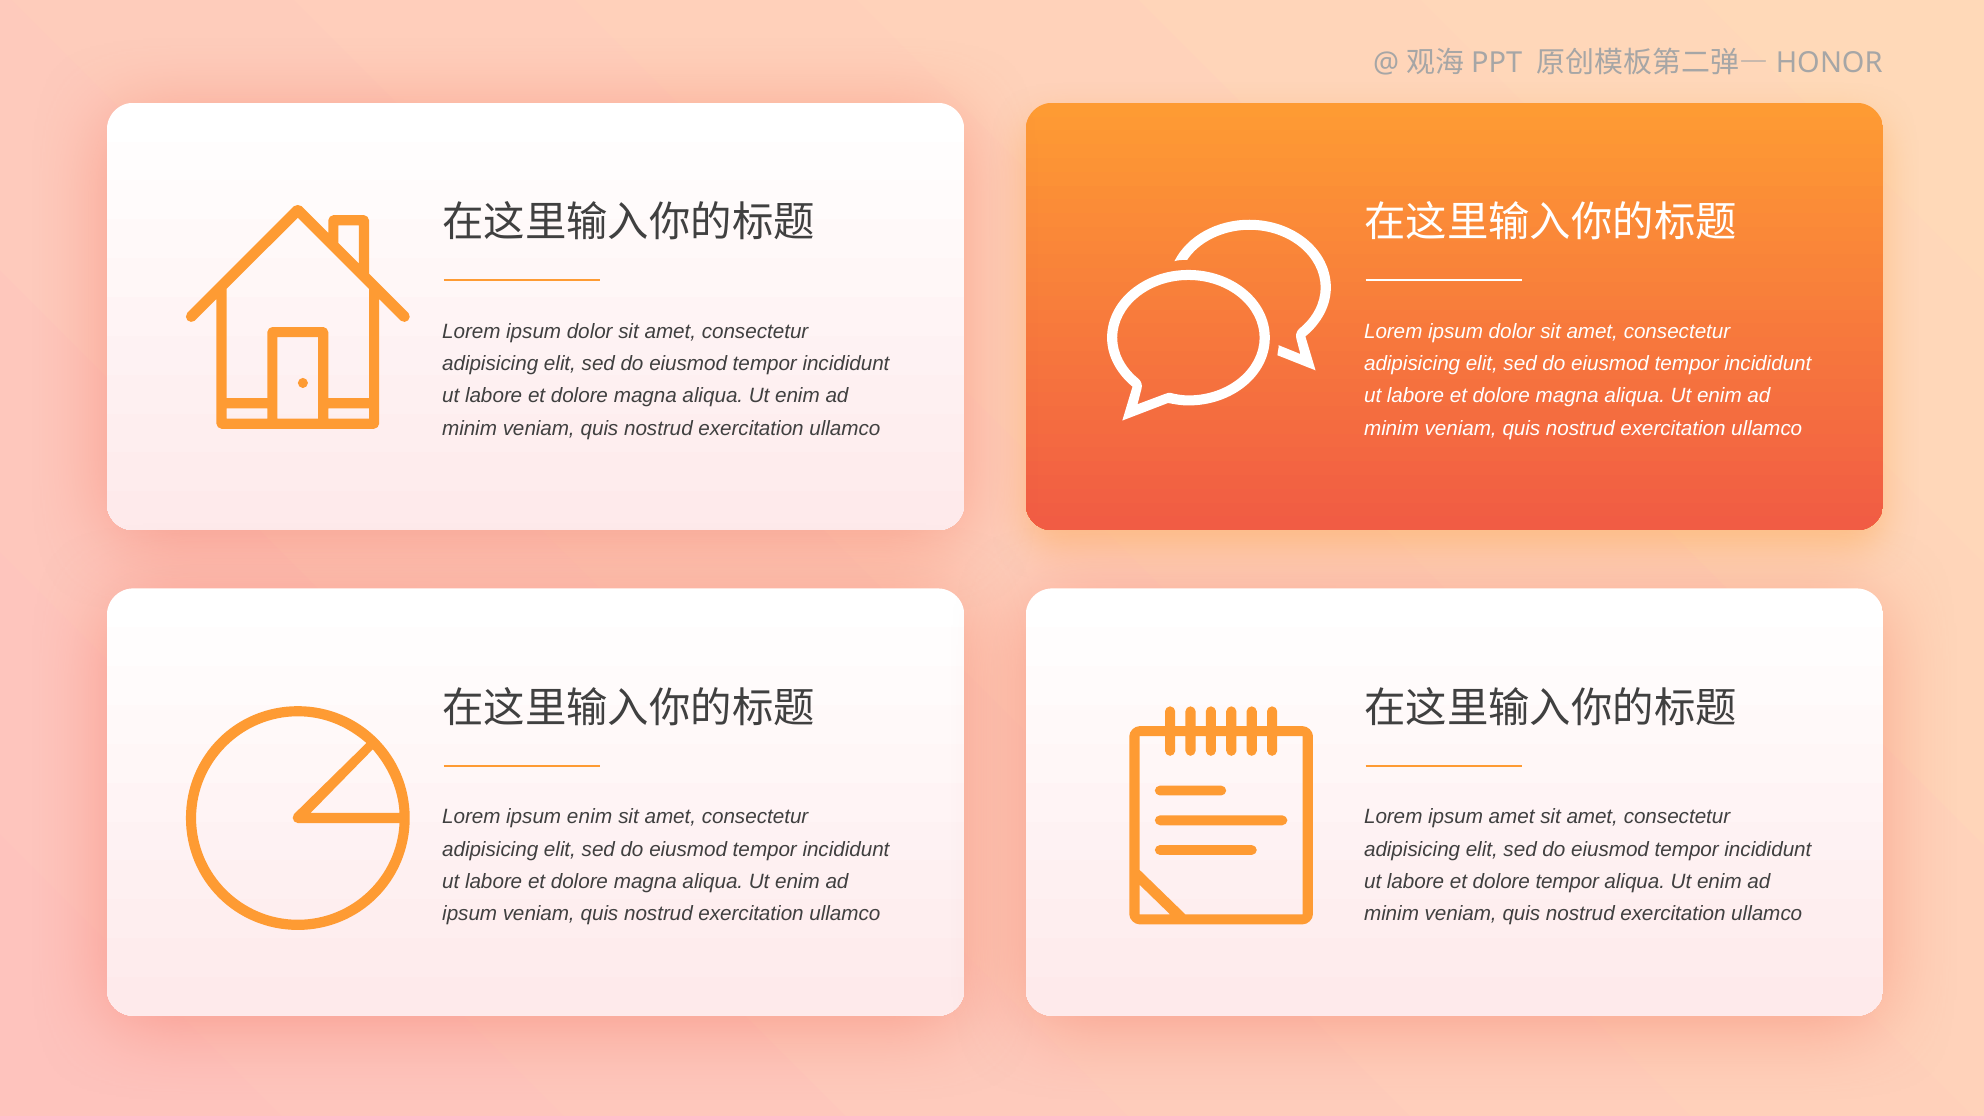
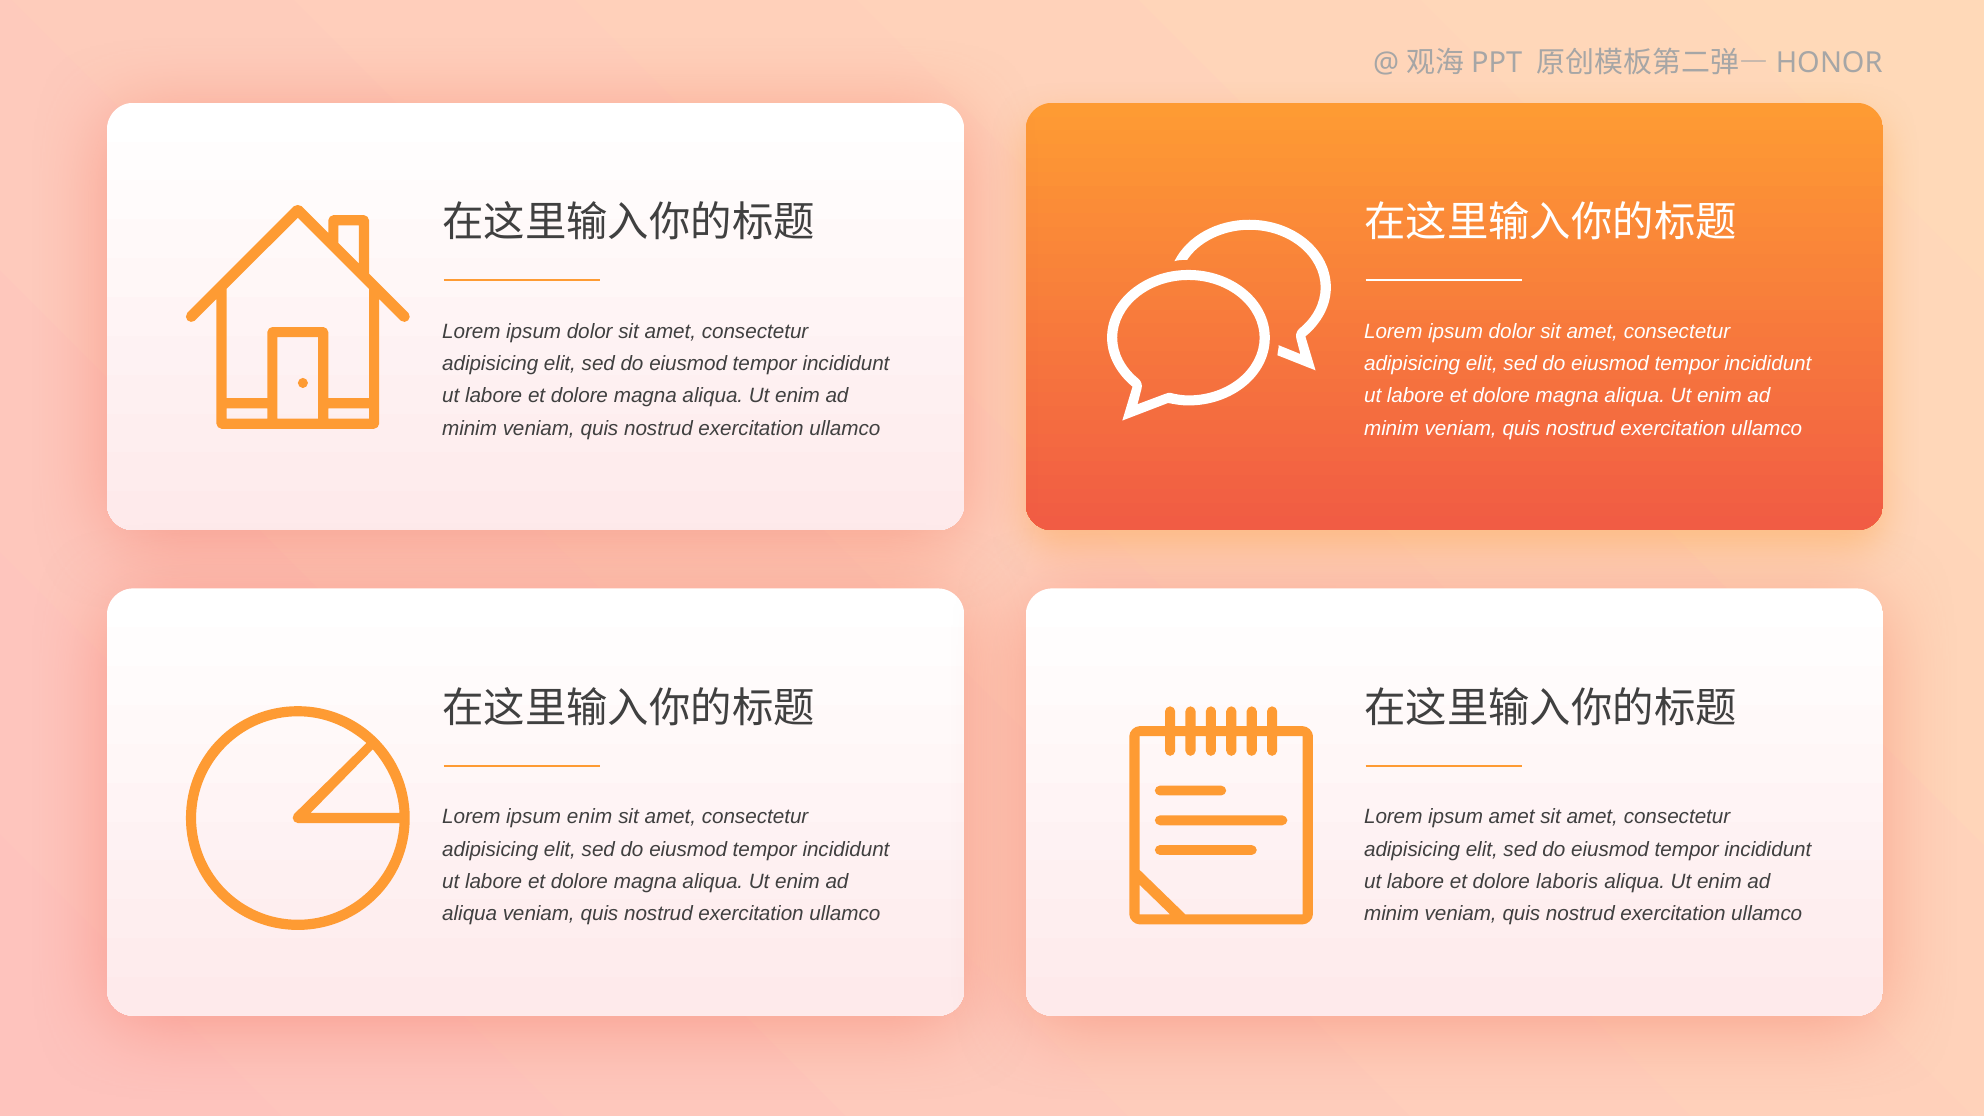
dolore tempor: tempor -> laboris (1567, 882)
ipsum: ipsum -> aliqua (470, 914)
